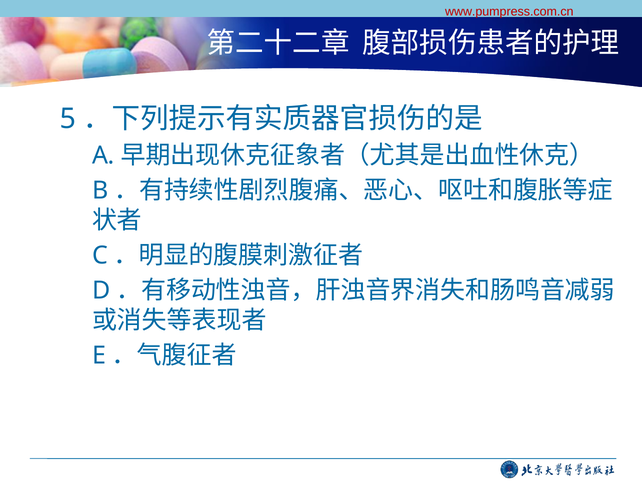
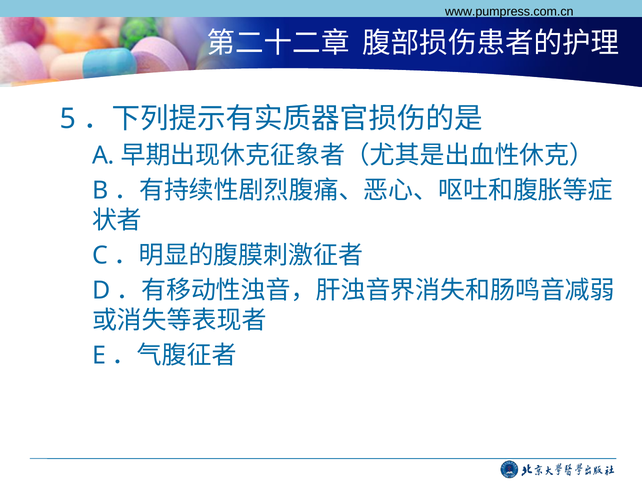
www.pumpress.com.cn colour: red -> black (509, 12)
